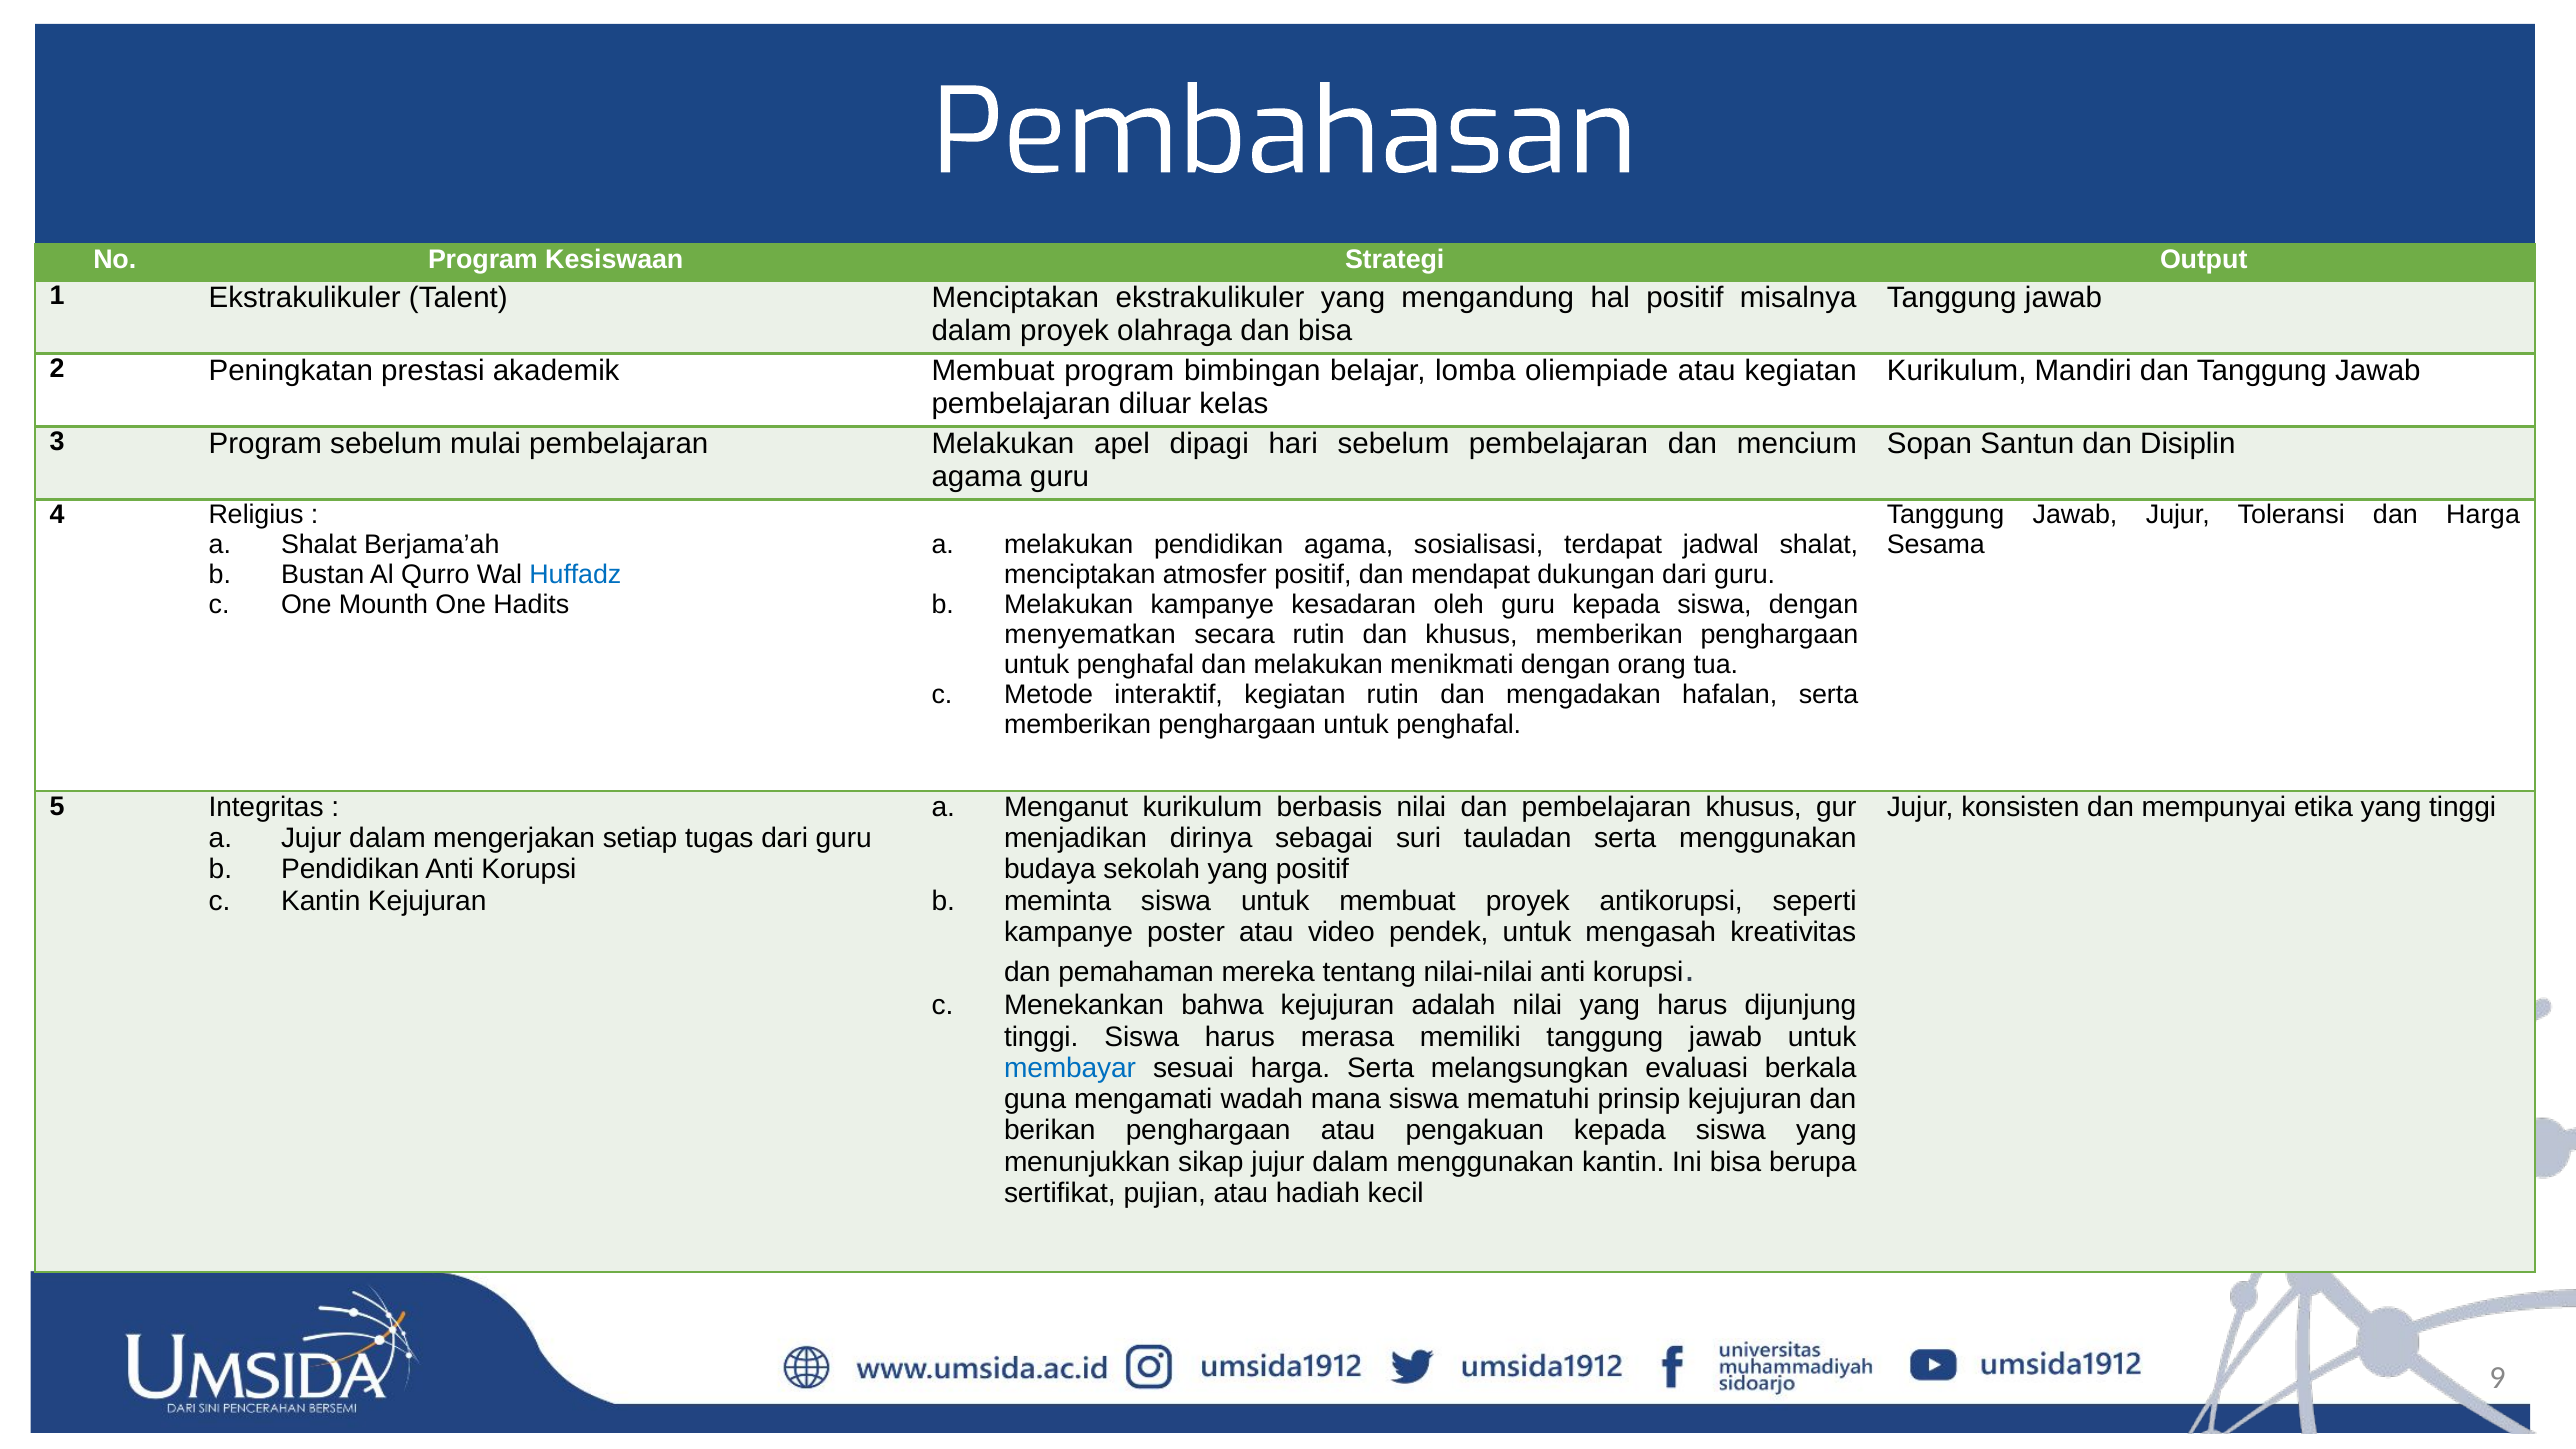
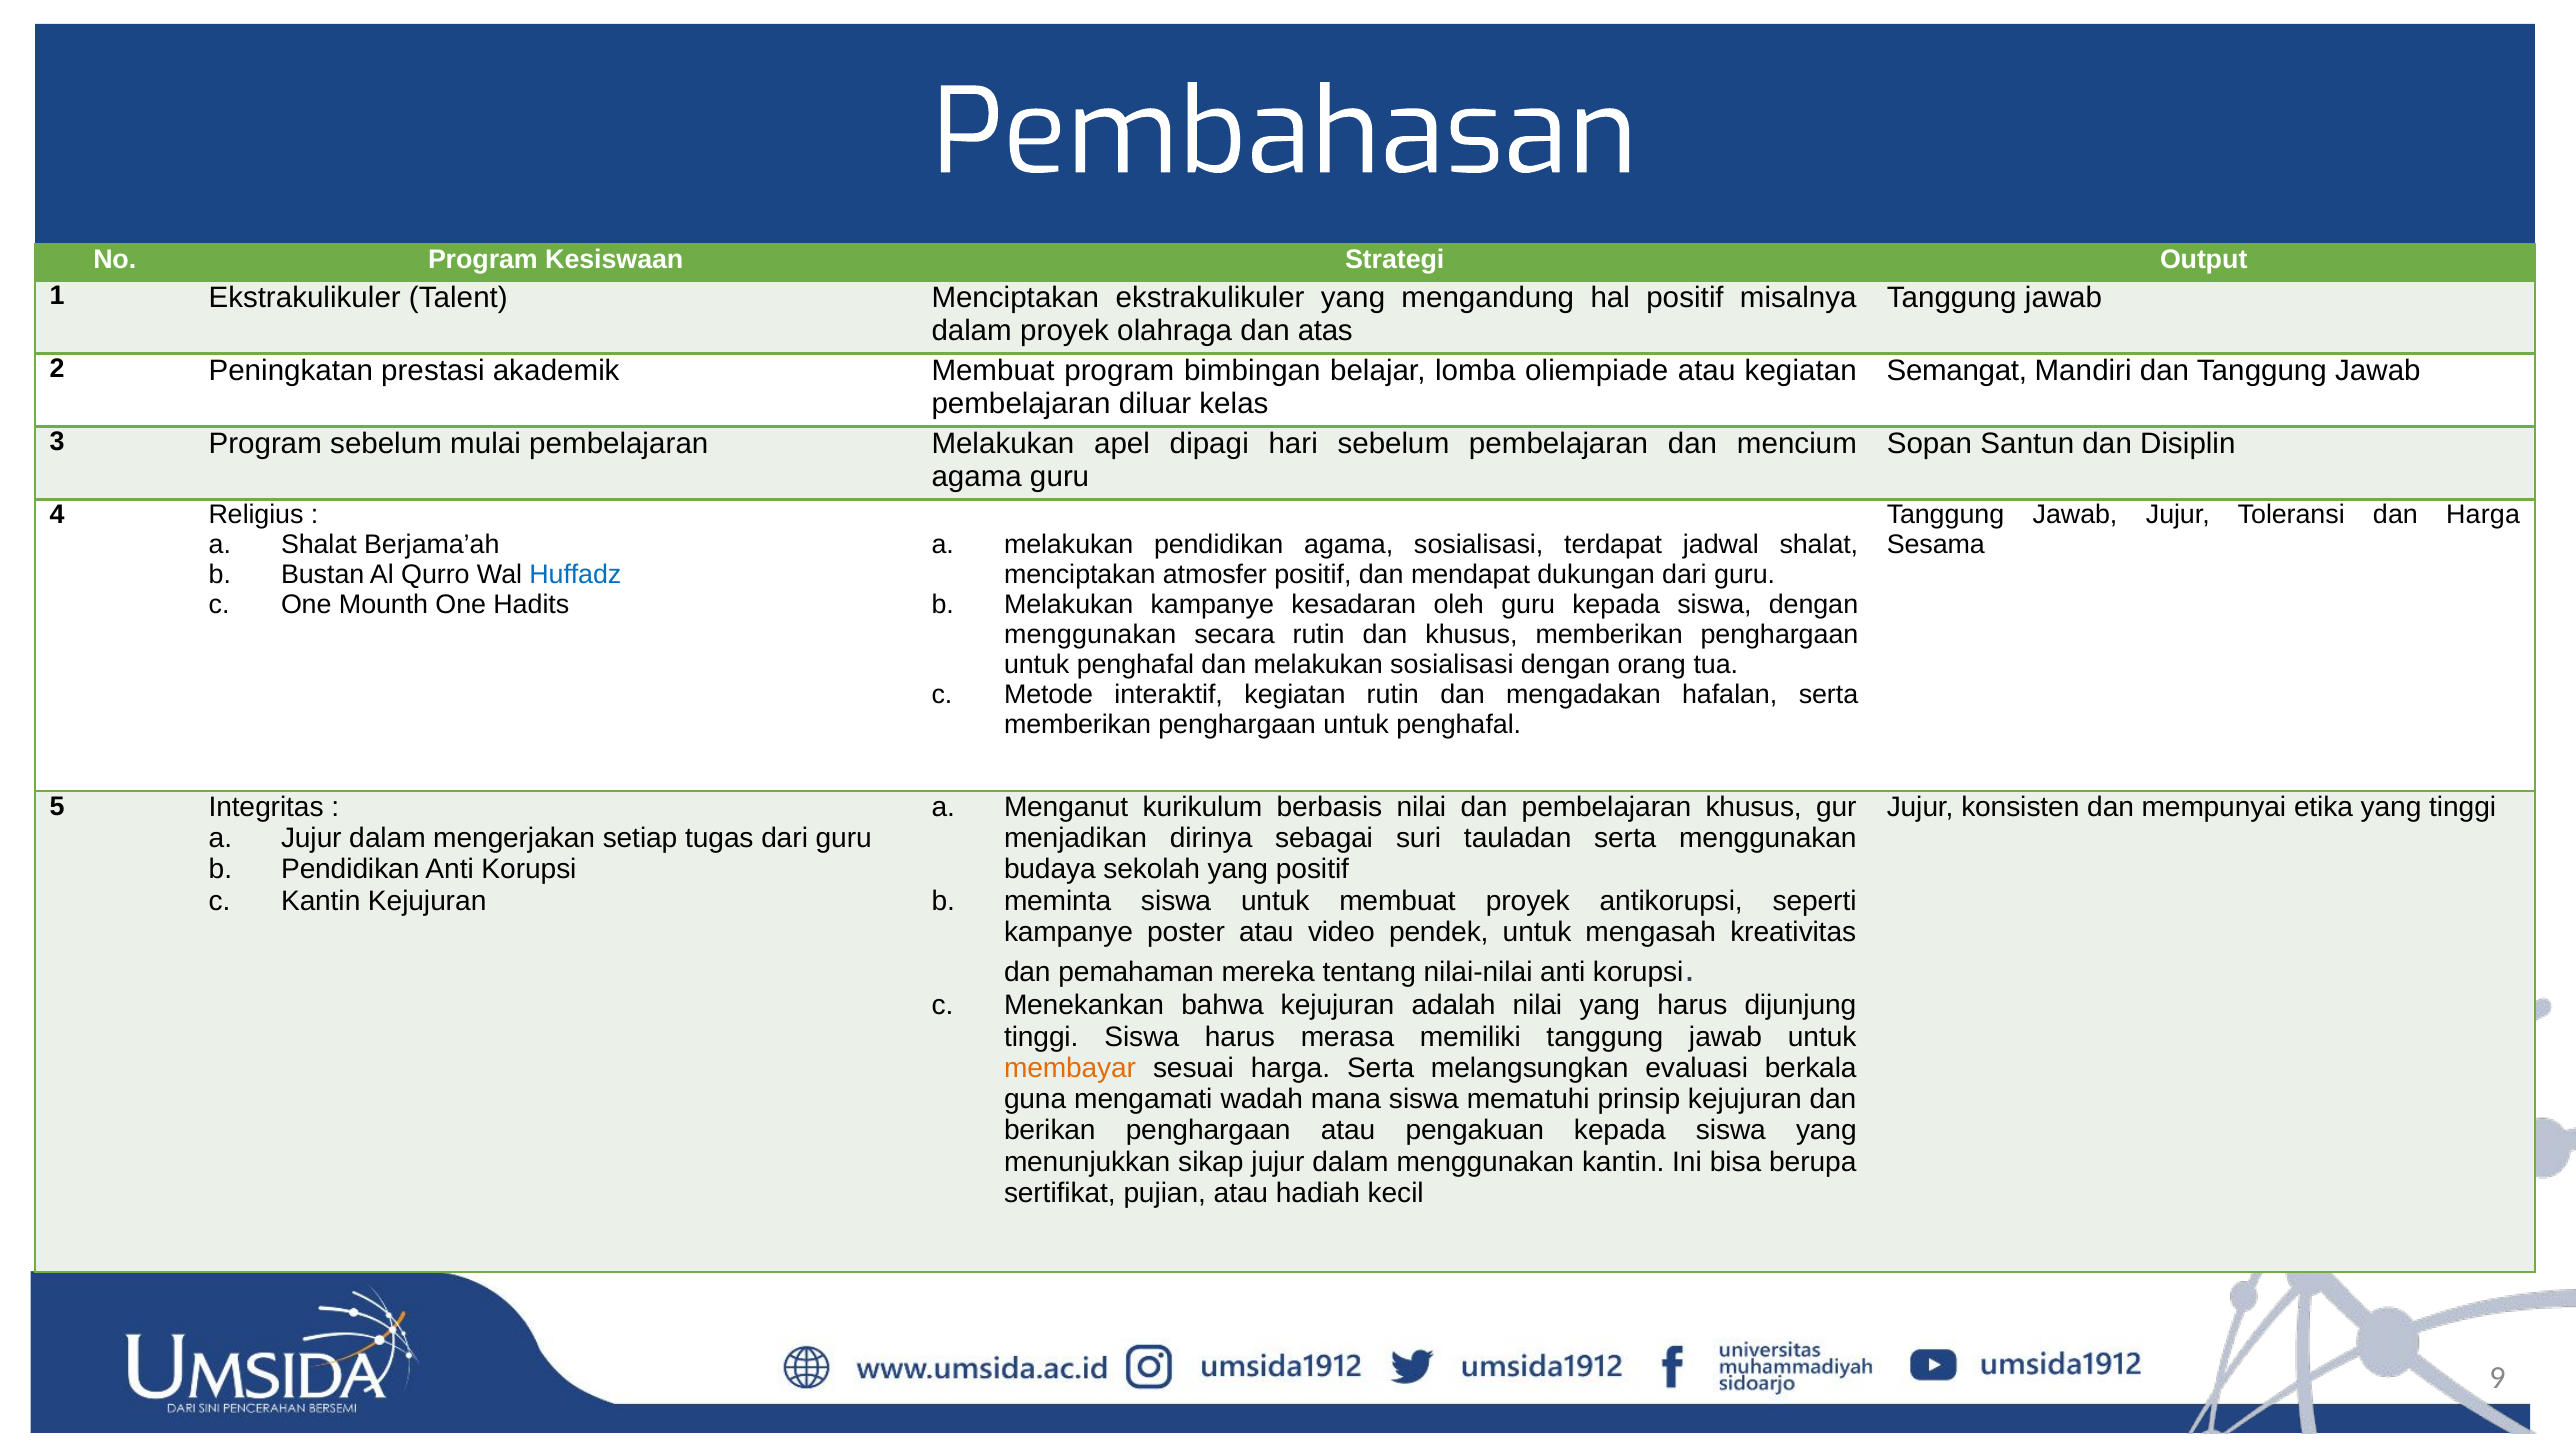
dan bisa: bisa -> atas (1325, 330)
Kurikulum: Kurikulum -> Semangat (1957, 370)
menyematkan: menyematkan -> menggunakan (1090, 635)
melakukan menikmati: menikmati -> sosialisasi (1452, 665)
membayar colour: blue -> orange (1070, 1068)
